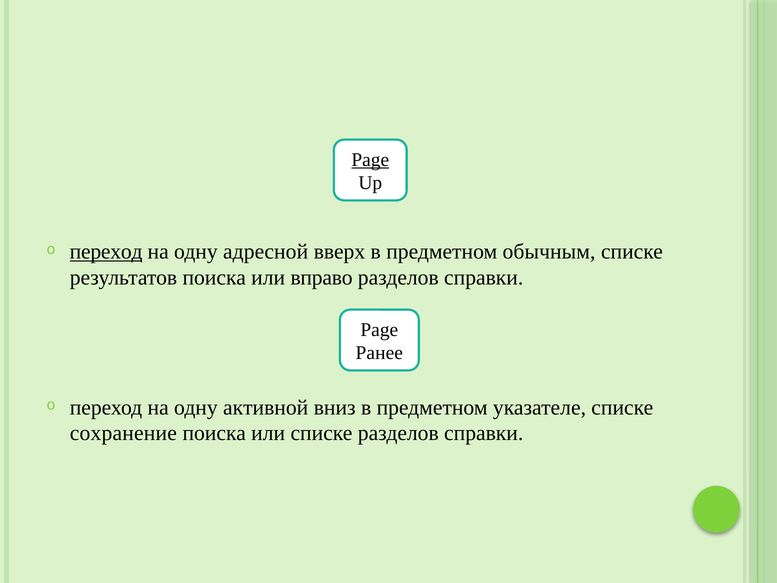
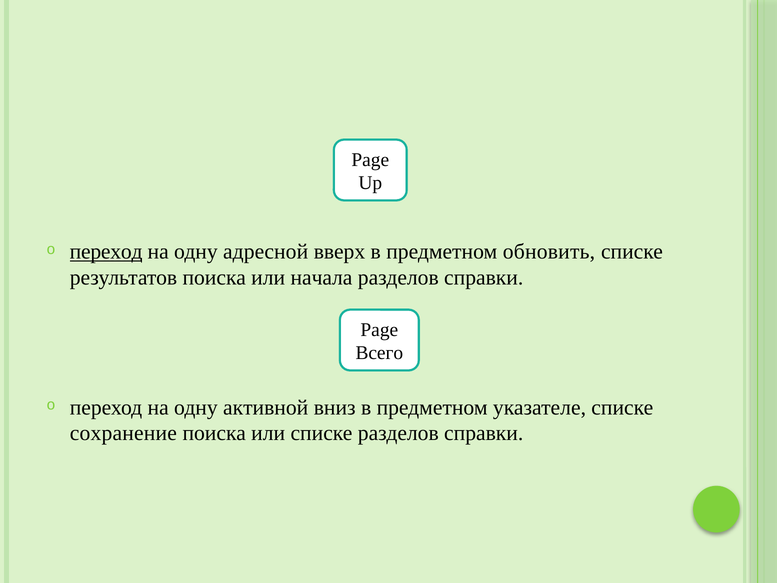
Page underline: present -> none (370, 160)
обычным: обычным -> обновить (549, 252)
вправо: вправо -> начала (321, 278)
Ранее: Ранее -> Всего (379, 353)
